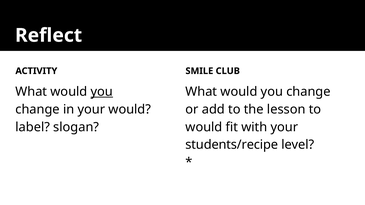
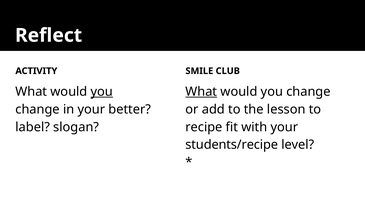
What underline: none -> present (201, 92)
your would: would -> better (130, 109)
would: would -> recipe (204, 127)
